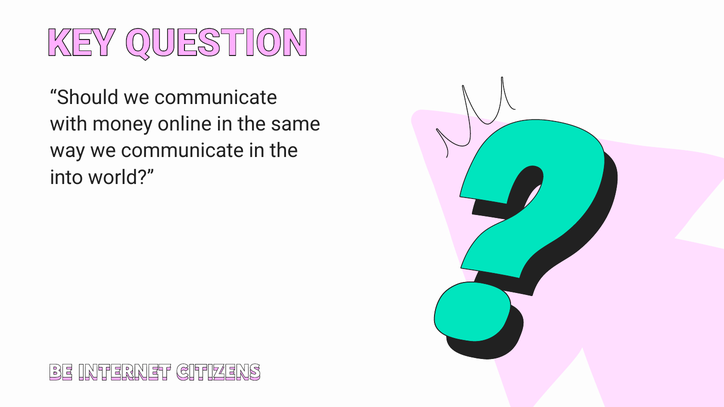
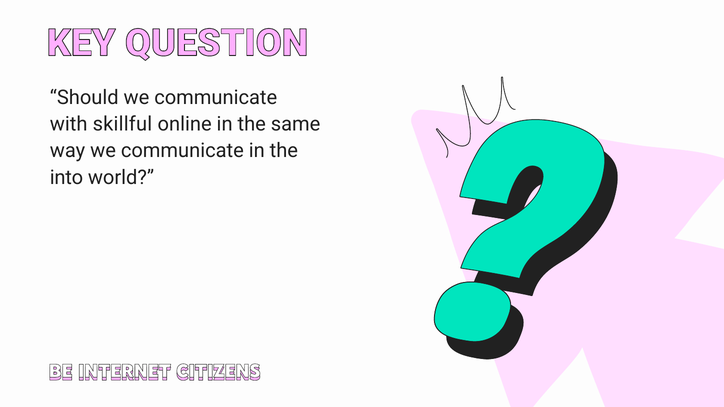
money: money -> skillful (122, 124)
